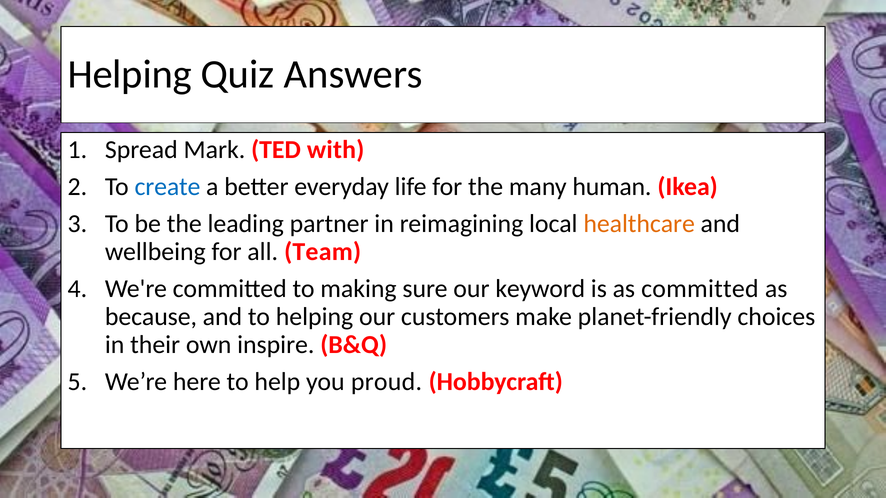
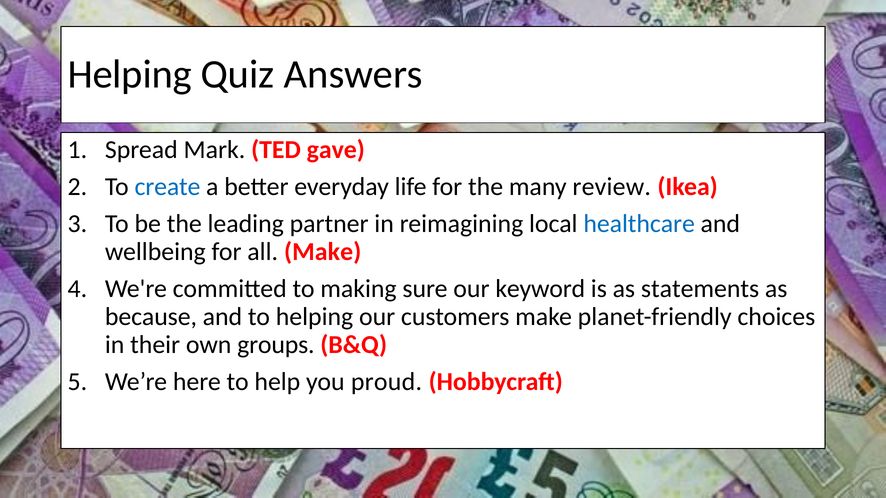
with: with -> gave (336, 150)
human: human -> review (612, 187)
healthcare colour: orange -> blue (639, 224)
all Team: Team -> Make (323, 252)
as committed: committed -> statements (700, 289)
inspire: inspire -> groups (276, 345)
